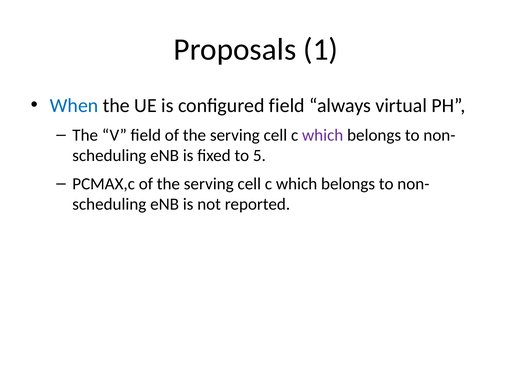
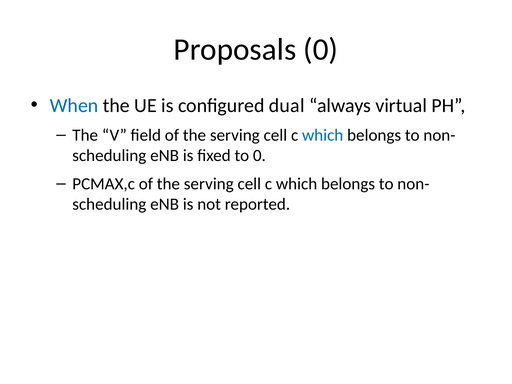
Proposals 1: 1 -> 0 (321, 50)
configured field: field -> dual (287, 105)
which colour: purple -> blue (323, 135)
to 5: 5 -> 0 (259, 156)
